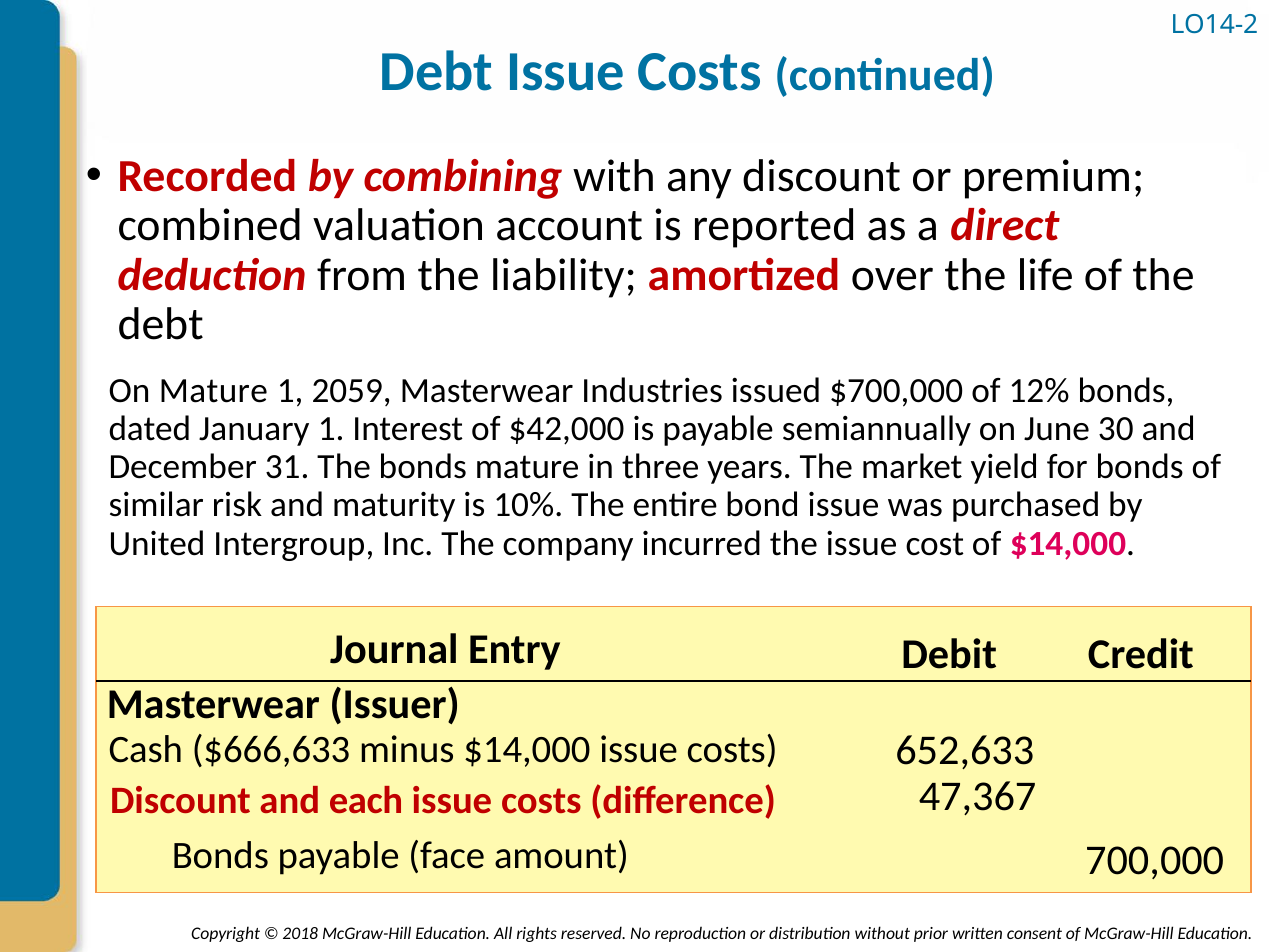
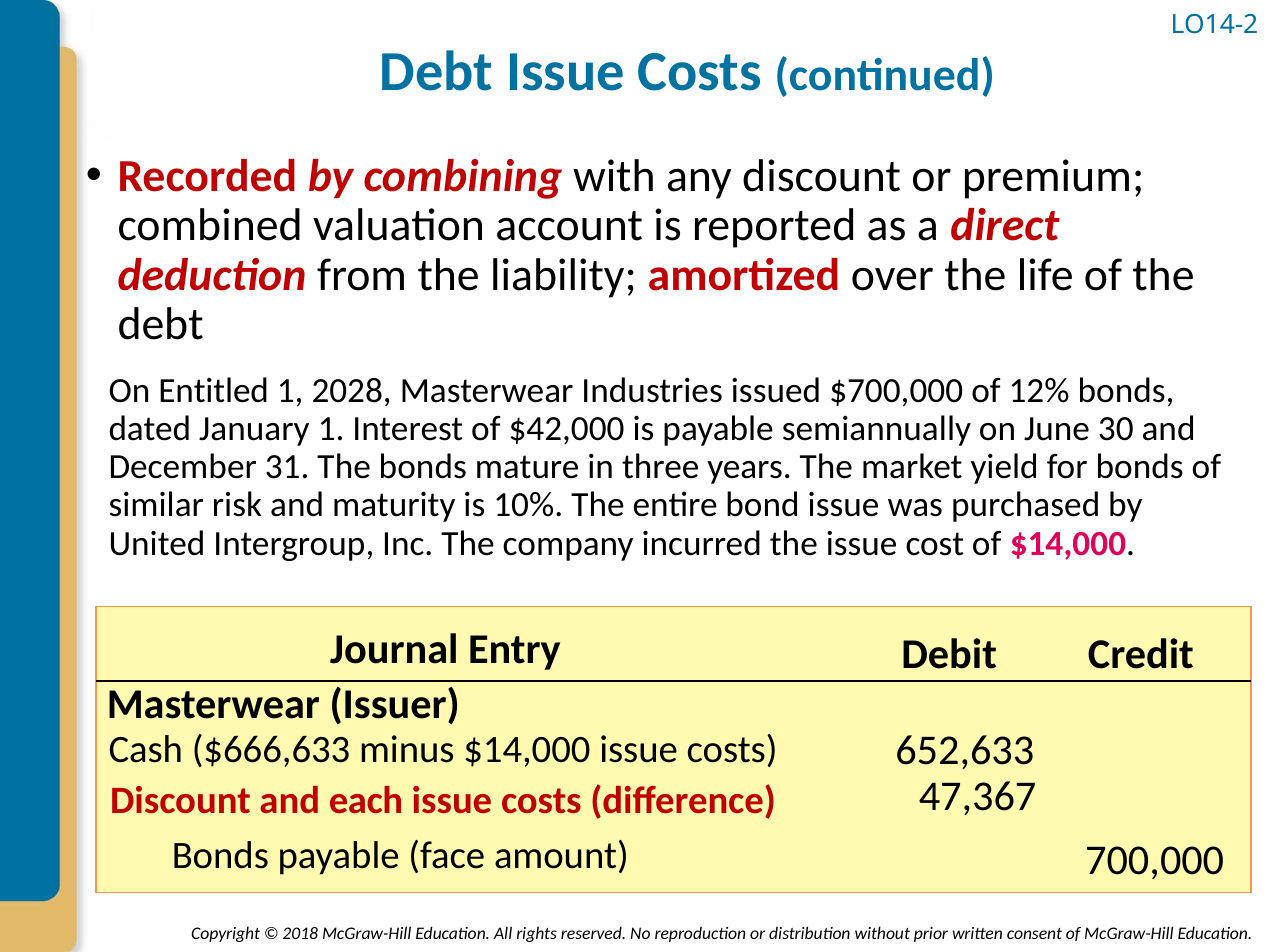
On Mature: Mature -> Entitled (214, 391)
2059: 2059 -> 2028 (352, 391)
